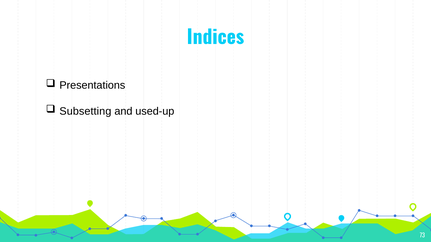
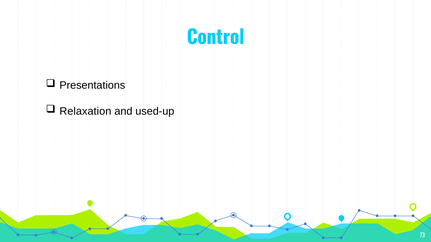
Indices: Indices -> Control (216, 38)
Subsetting: Subsetting -> Relaxation (85, 111)
